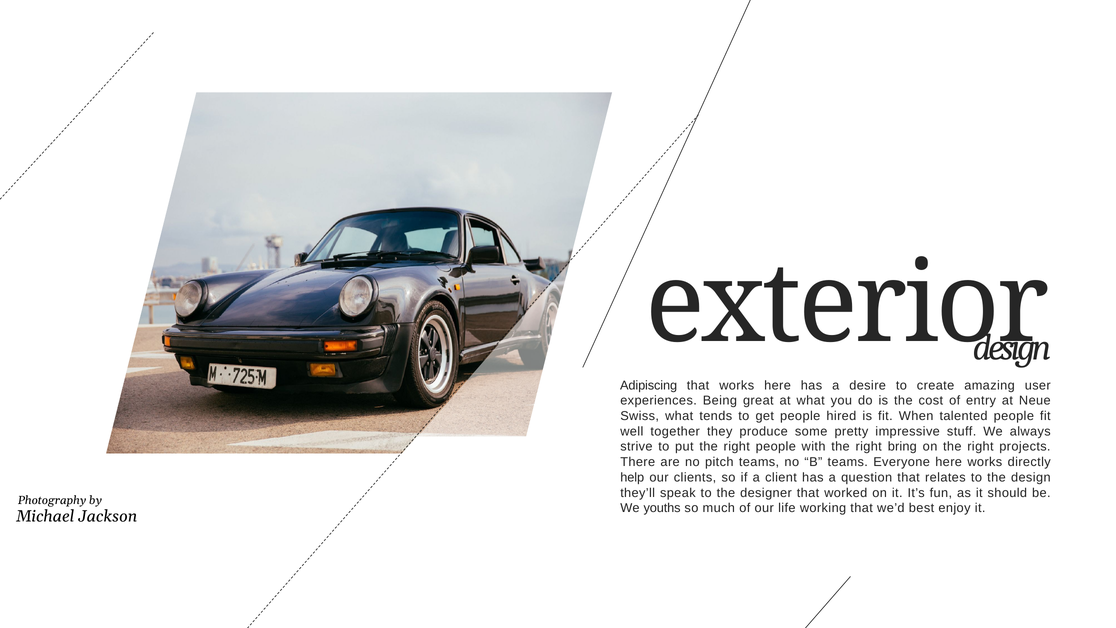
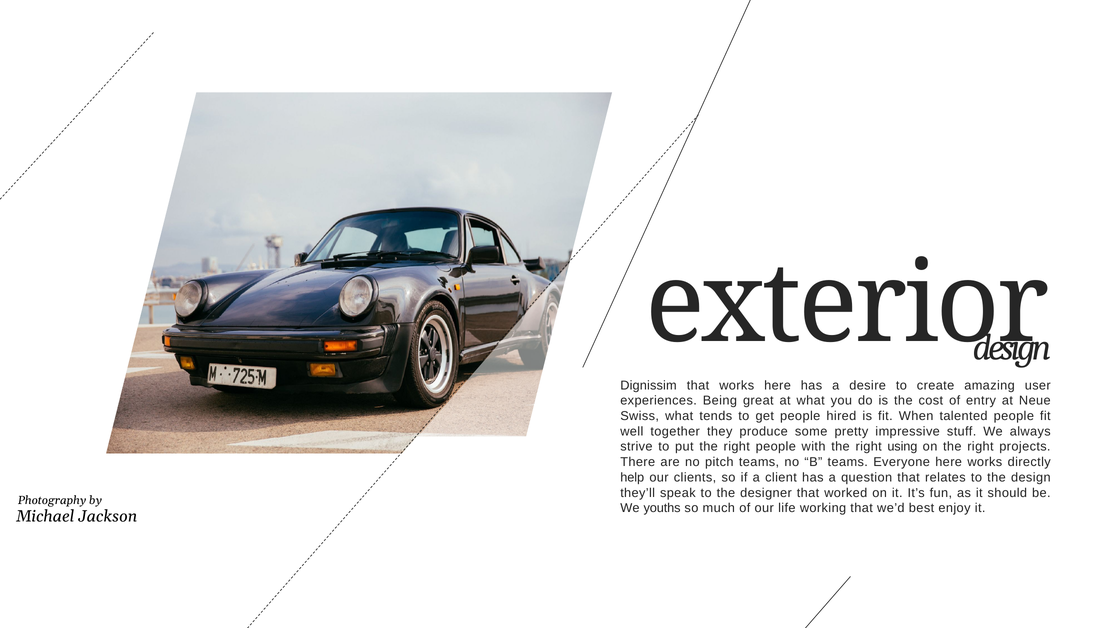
Adipiscing: Adipiscing -> Dignissim (648, 385)
bring: bring -> using (902, 447)
